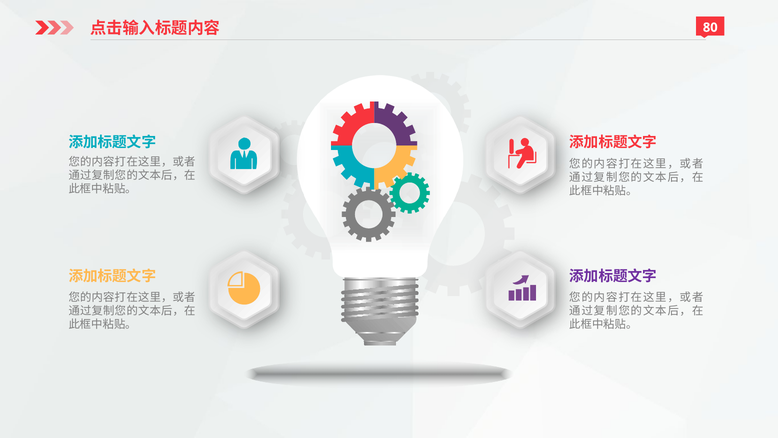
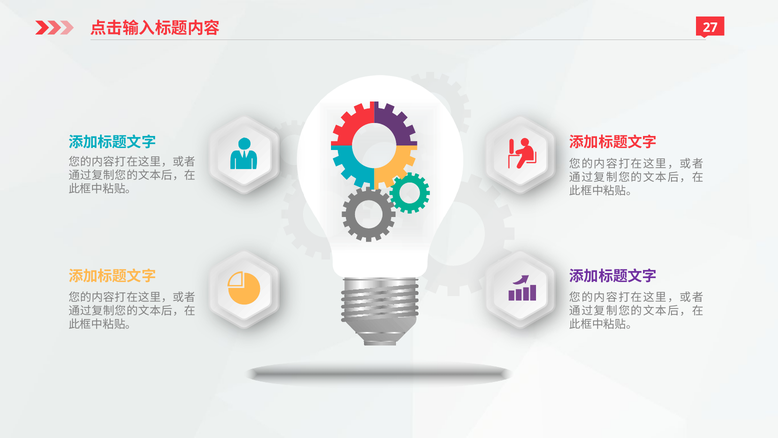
80: 80 -> 27 (710, 27)
